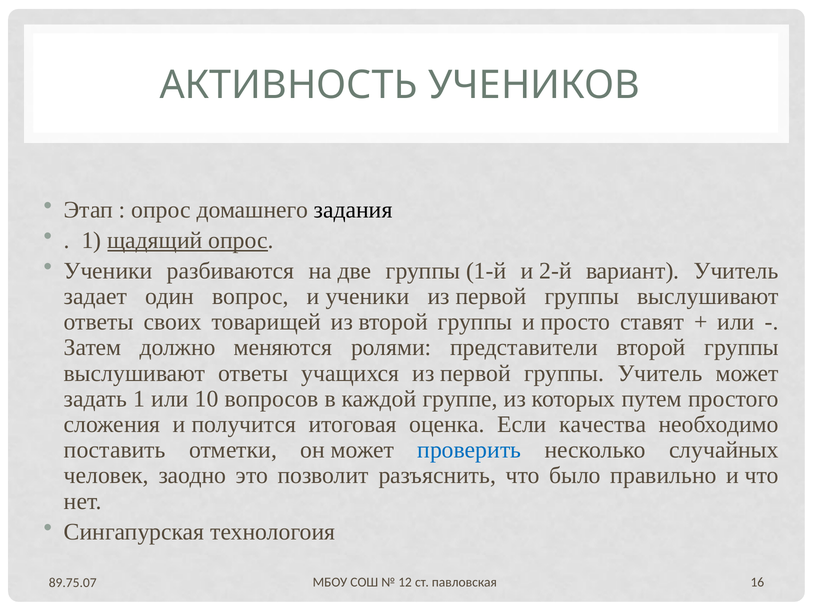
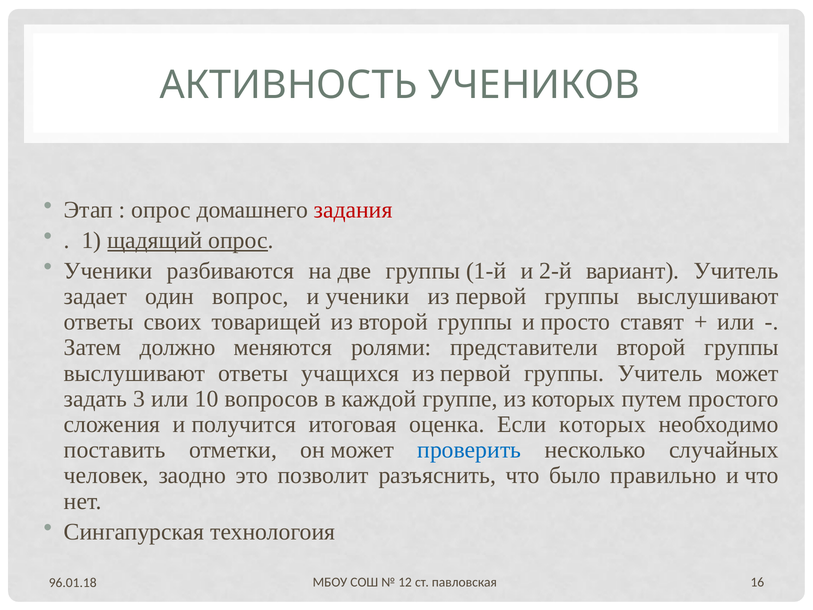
задания colour: black -> red (353, 210)
задать 1: 1 -> 3 (139, 399)
Если качества: качества -> которых (603, 424)
89.75.07: 89.75.07 -> 96.01.18 (73, 582)
